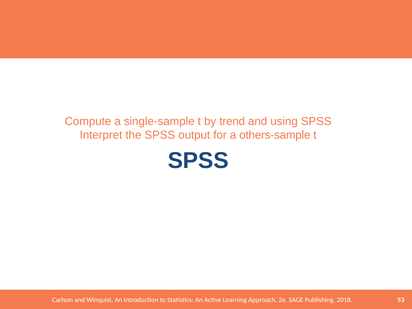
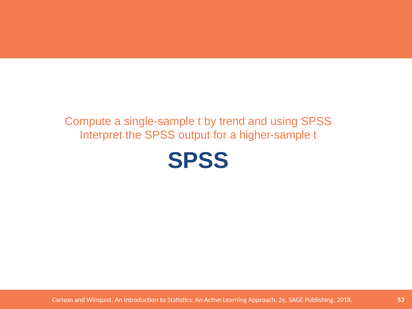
others-sample: others-sample -> higher-sample (275, 135)
